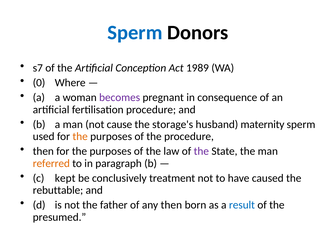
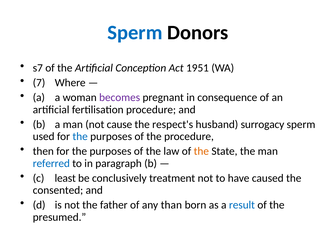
1989: 1989 -> 1951 (198, 68)
0: 0 -> 7 (39, 83)
storage's: storage's -> respect's (173, 124)
maternity: maternity -> surrogacy (262, 124)
the colour: orange -> blue (80, 136)
the colour: purple -> orange (201, 151)
referred colour: orange -> blue (51, 163)
kept: kept -> least (65, 178)
rebuttable: rebuttable -> consented (58, 190)
any then: then -> than (171, 205)
